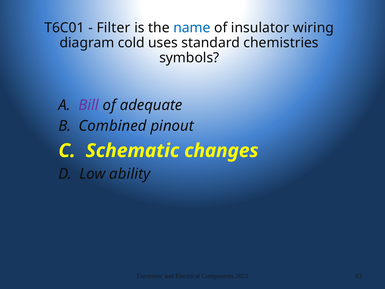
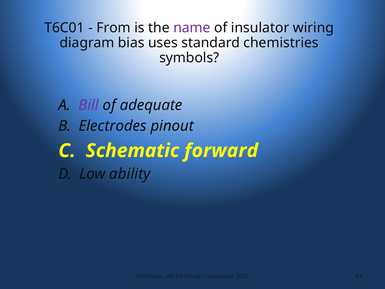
Filter: Filter -> From (114, 28)
name colour: blue -> purple (192, 28)
cold: cold -> bias (131, 43)
Combined: Combined -> Electrodes (113, 126)
changes: changes -> forward (221, 151)
